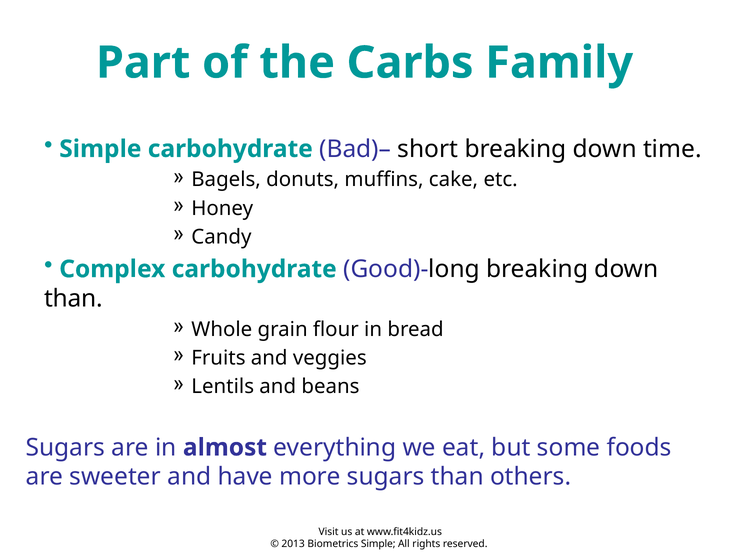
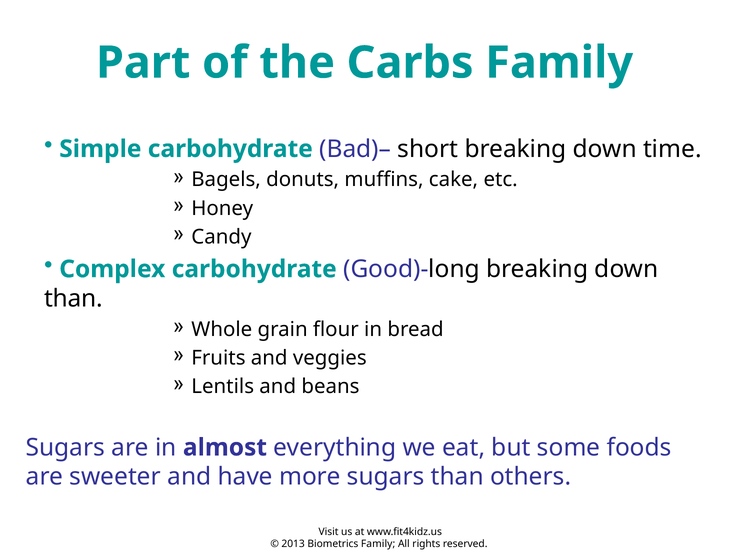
Biometrics Simple: Simple -> Family (378, 544)
